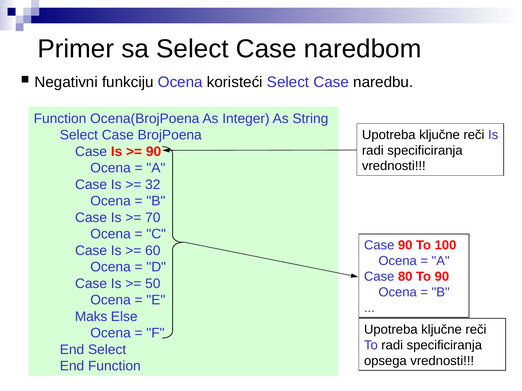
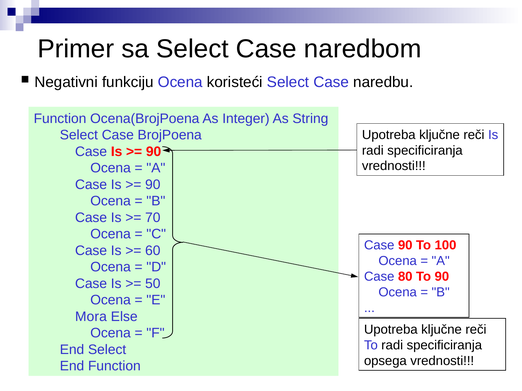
32: 32 -> 90 (153, 185)
Maks: Maks -> Mora (91, 317)
